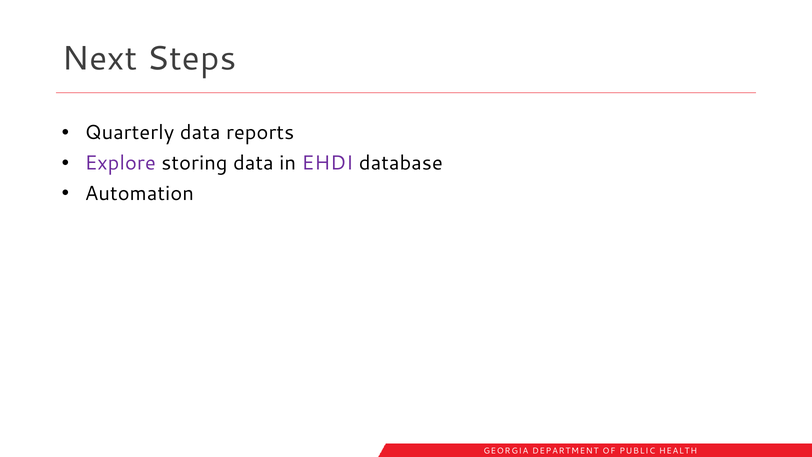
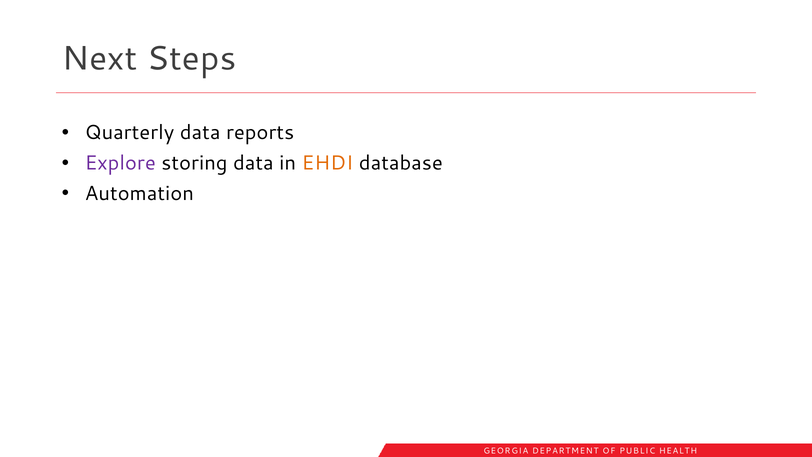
EHDI colour: purple -> orange (327, 163)
